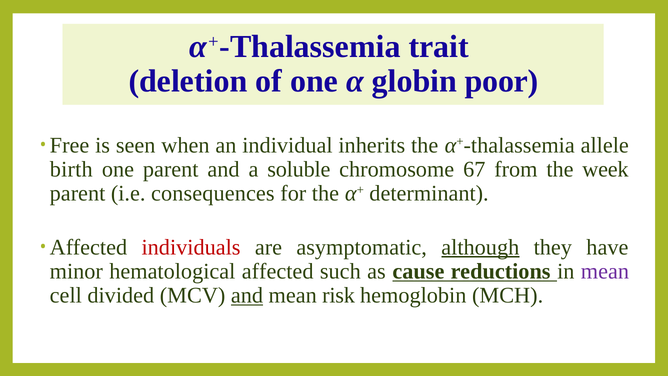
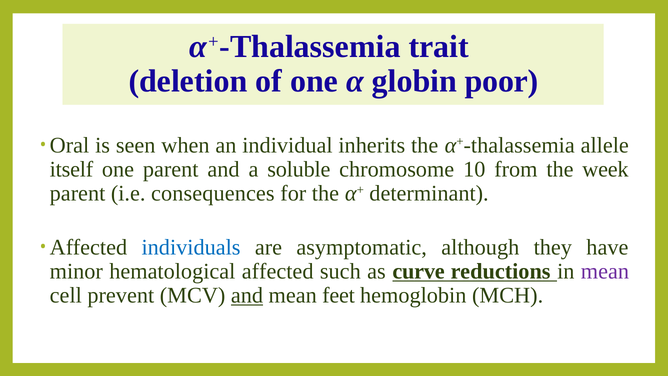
Free: Free -> Oral (70, 145)
birth: birth -> itself (71, 169)
67: 67 -> 10 (474, 169)
individuals colour: red -> blue (191, 247)
although underline: present -> none (480, 247)
cause: cause -> curve (419, 271)
divided: divided -> prevent (121, 295)
risk: risk -> feet (339, 295)
